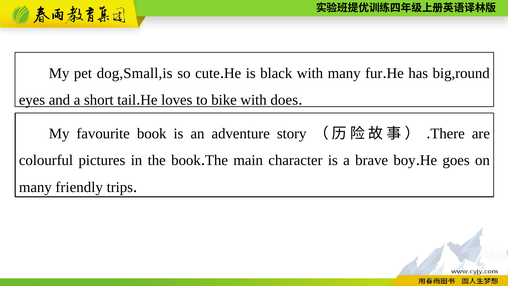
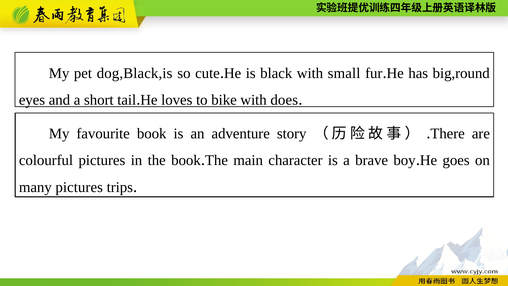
dog,Small,is: dog,Small,is -> dog,Black,is (135, 73)
with many: many -> small (344, 73)
many friendly: friendly -> pictures (79, 187)
